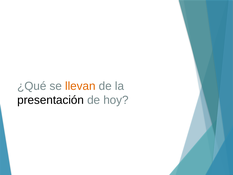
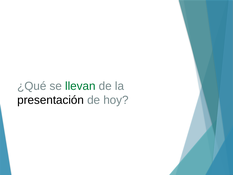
llevan colour: orange -> green (80, 86)
